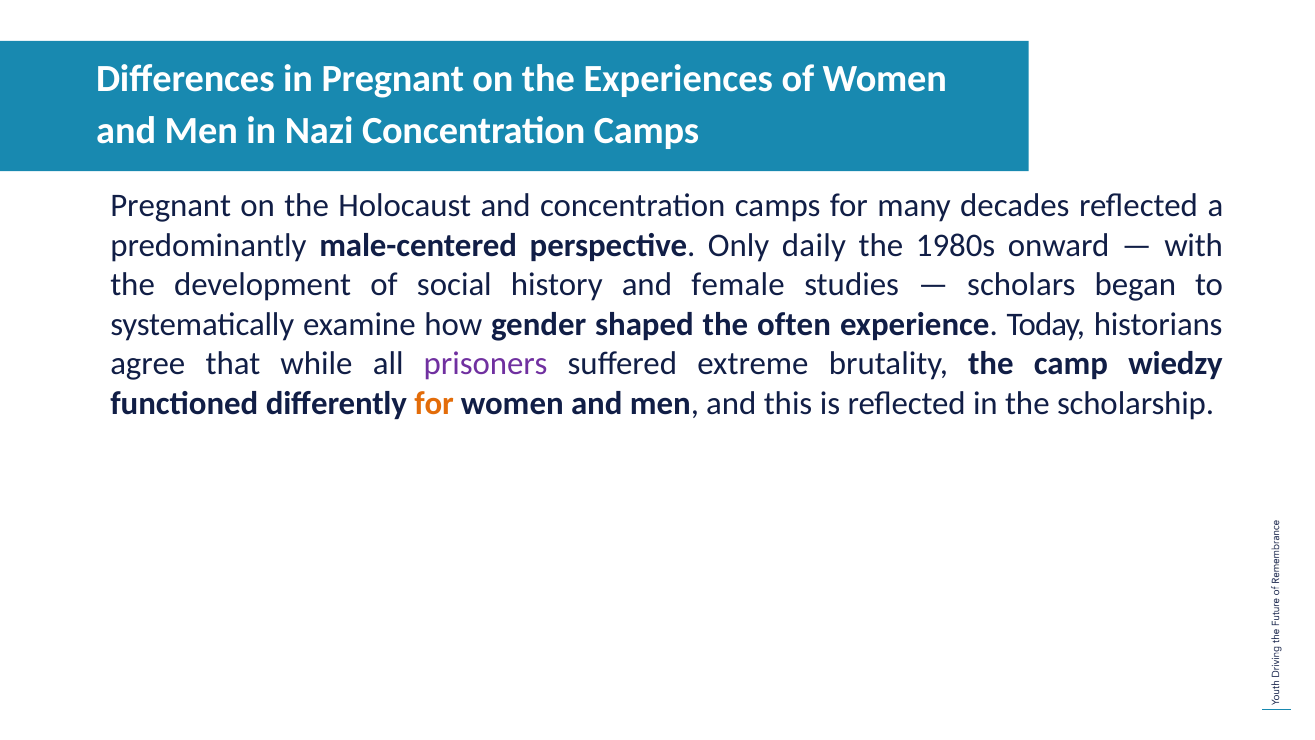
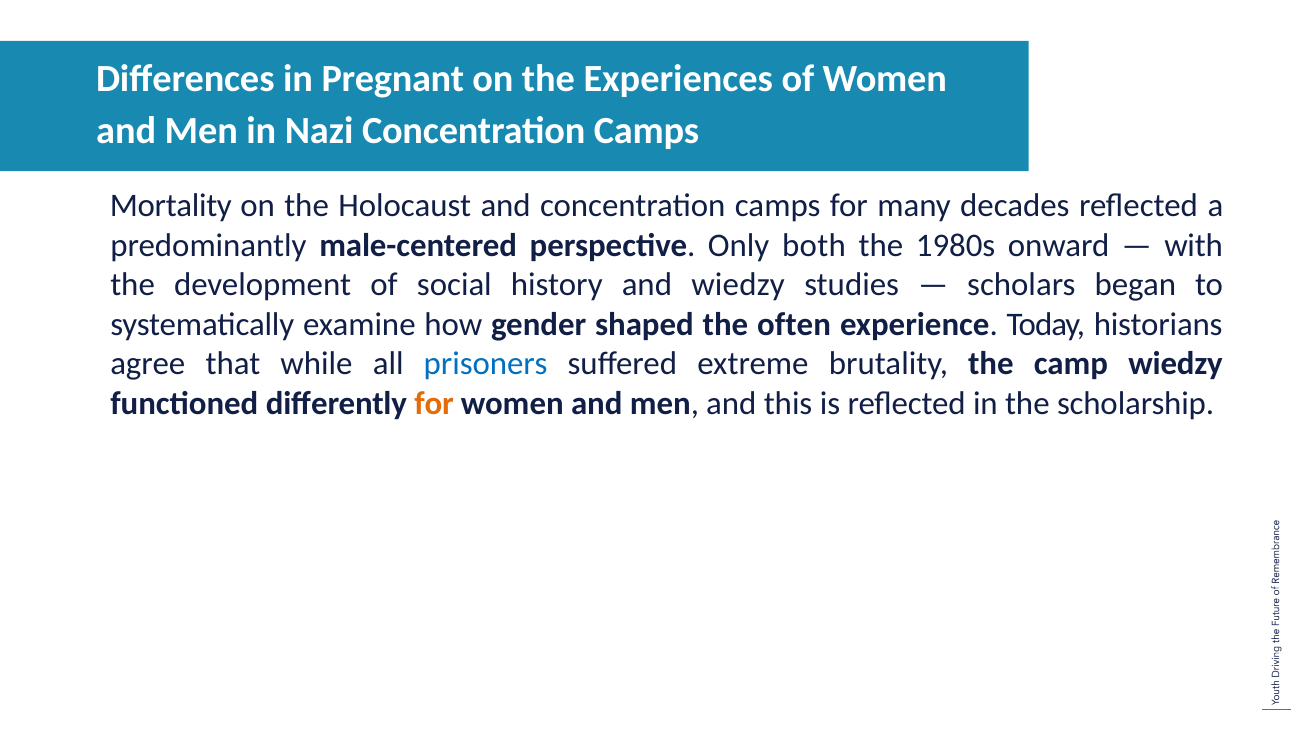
Pregnant: Pregnant -> Mortality (171, 206)
daily: daily -> both (814, 245)
and female: female -> wiedzy (738, 285)
prisoners colour: purple -> blue (486, 364)
